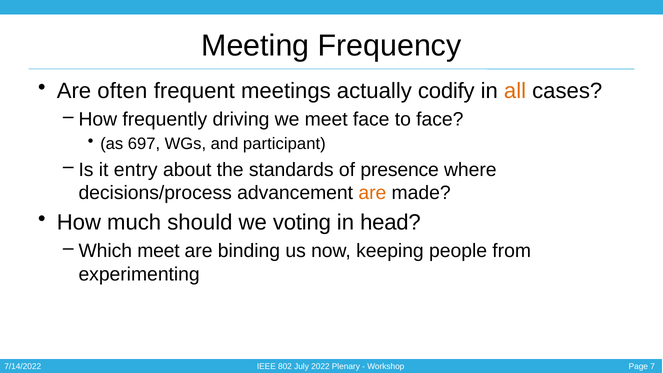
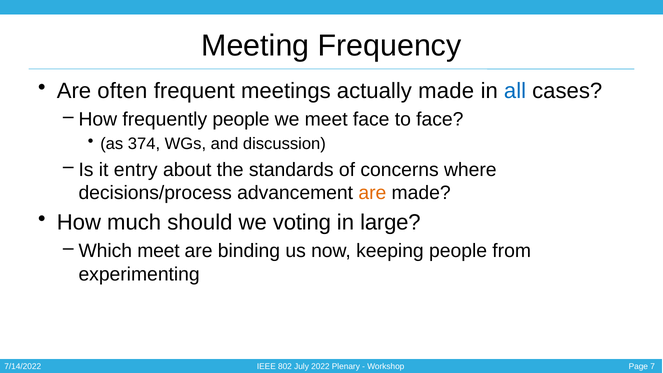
actually codify: codify -> made (446, 91)
all colour: orange -> blue (515, 91)
frequently driving: driving -> people (241, 119)
697: 697 -> 374 (144, 144)
participant: participant -> discussion (284, 144)
presence: presence -> concerns (400, 170)
head: head -> large (390, 222)
